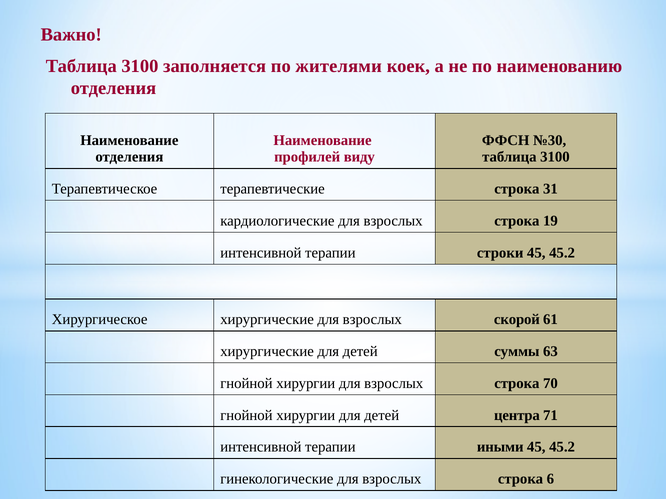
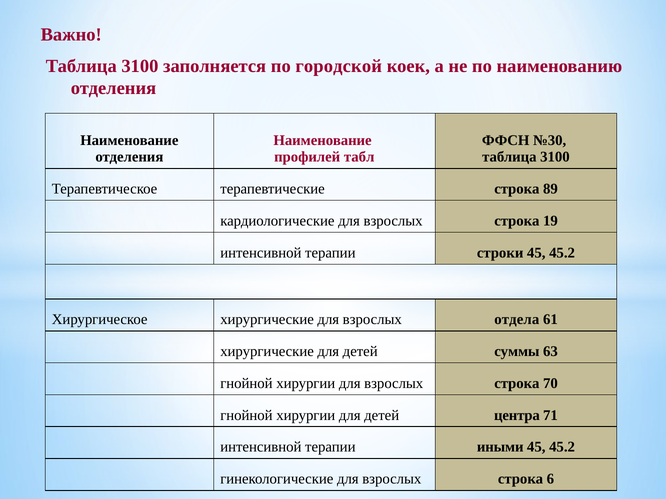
жителями: жителями -> городской (339, 66)
виду: виду -> табл (359, 157)
31: 31 -> 89 (550, 189)
скорой: скорой -> отдела (517, 320)
